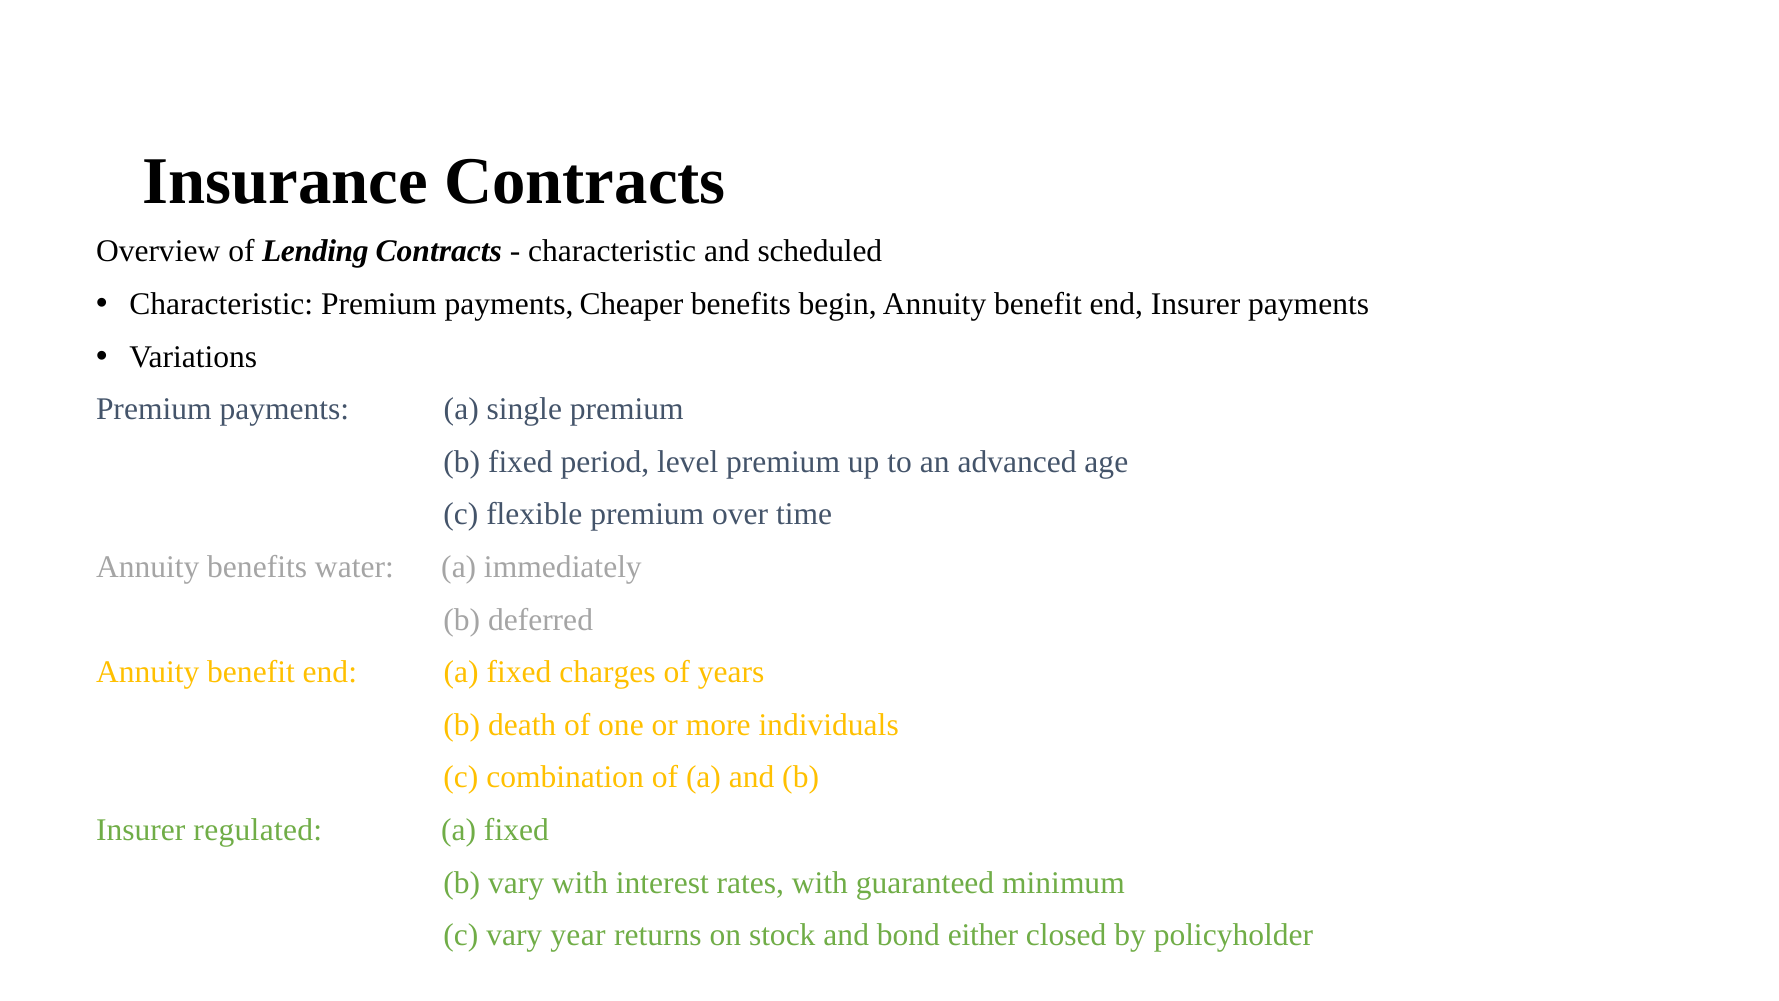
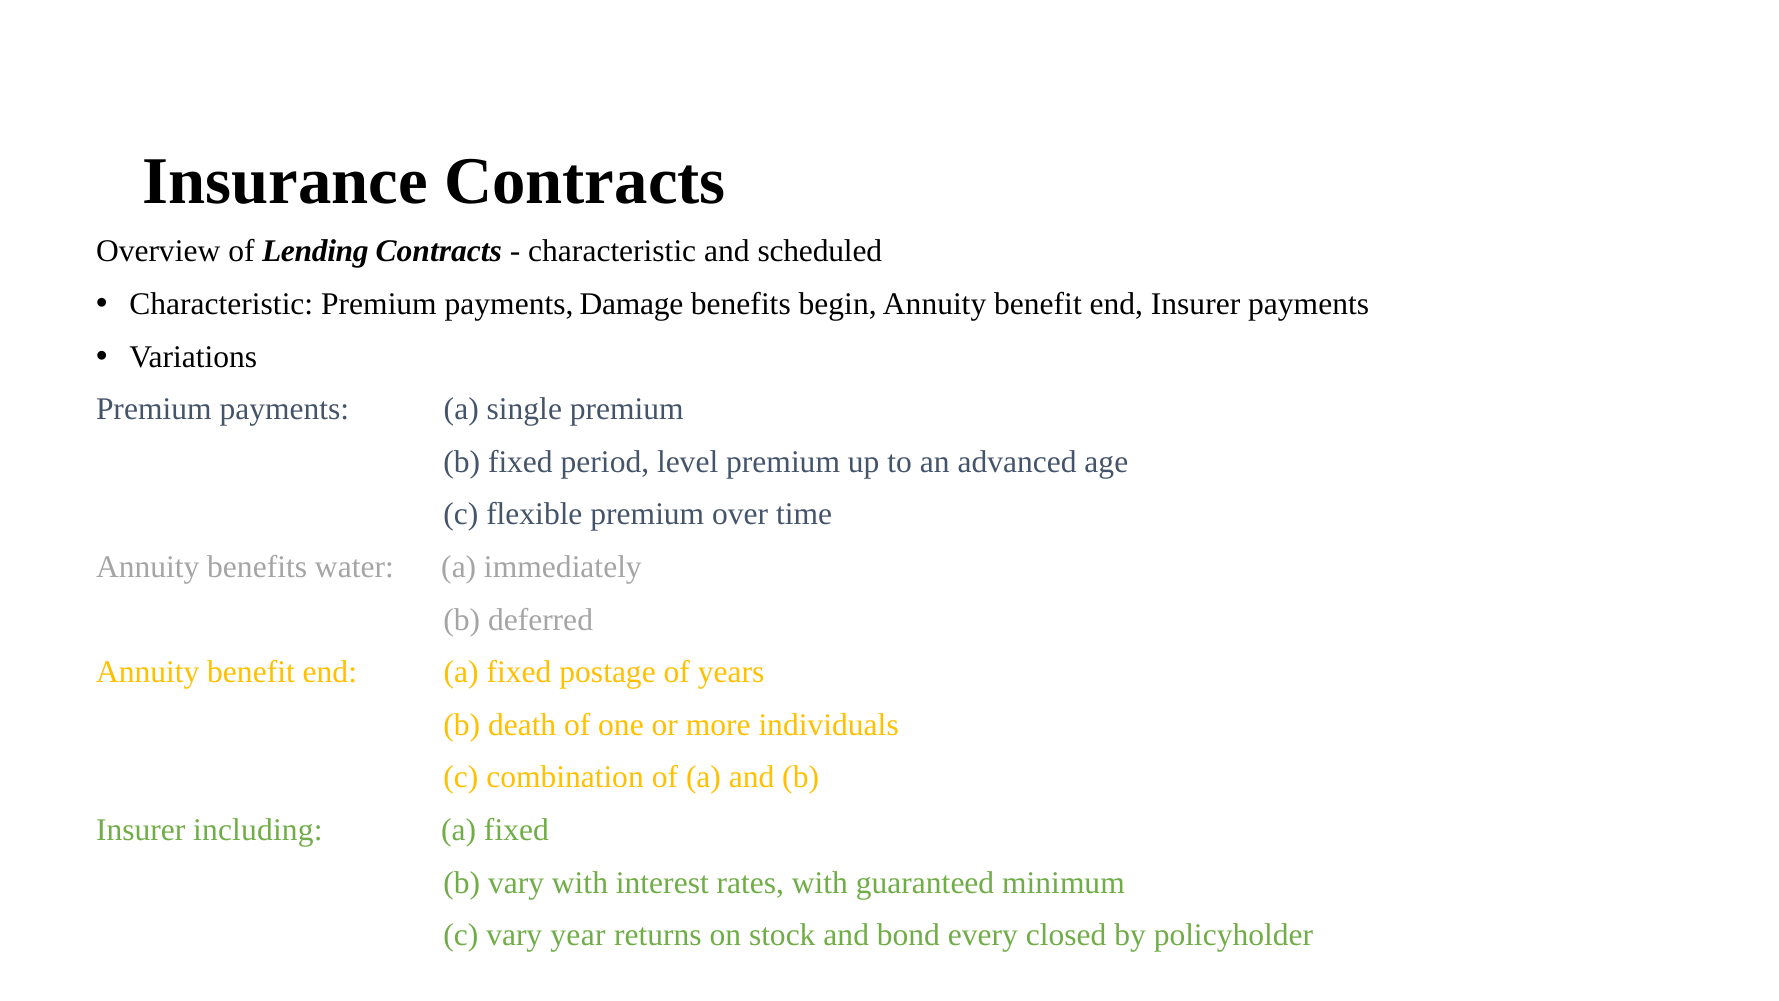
Cheaper: Cheaper -> Damage (631, 304)
charges: charges -> postage (608, 672)
regulated: regulated -> including (258, 830)
either: either -> every (983, 935)
